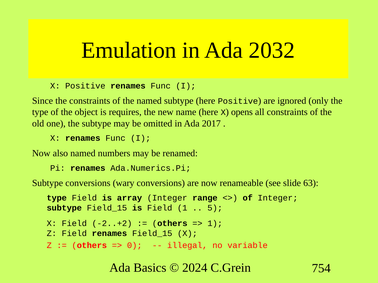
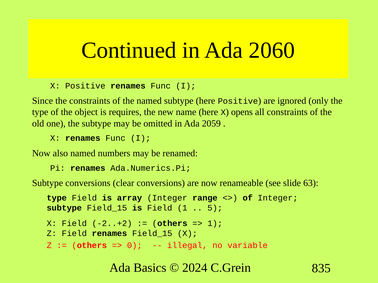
Emulation: Emulation -> Continued (129, 50)
2032: 2032 -> 2060 (272, 50)
2017: 2017 -> 2059 (211, 124)
wary: wary -> clear (124, 183)
754: 754 -> 835 (321, 269)
